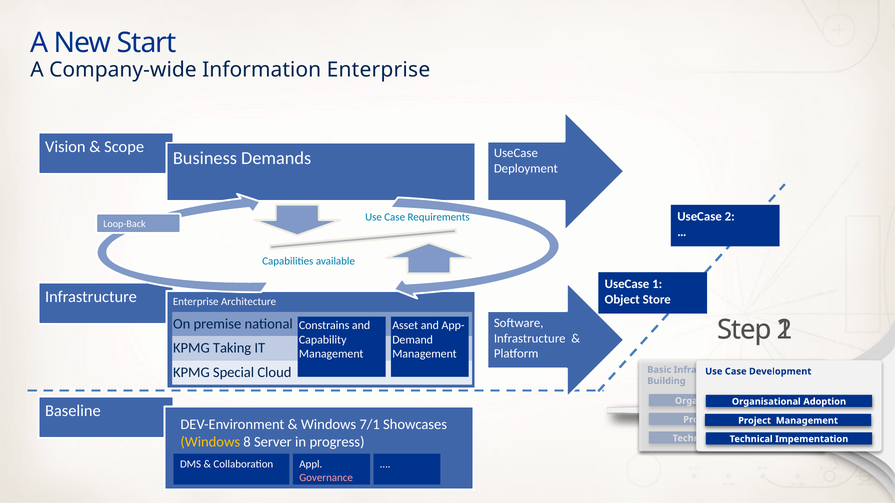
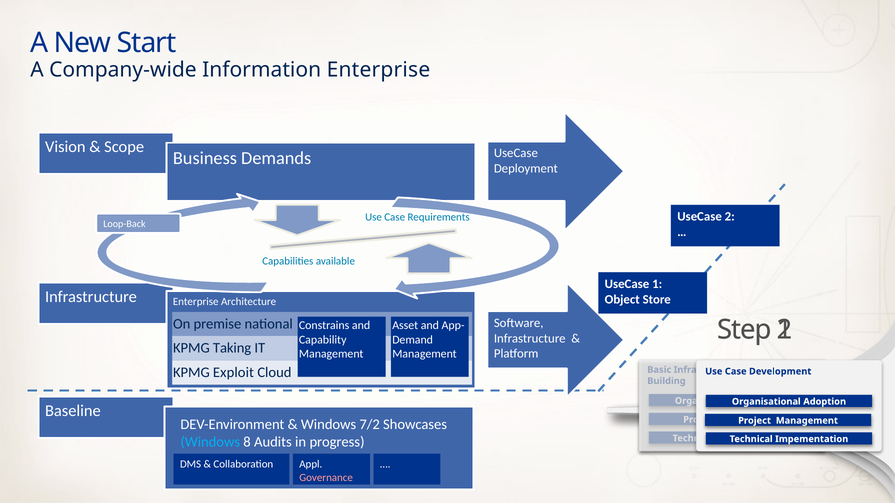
Special: Special -> Exploit (233, 373)
7/1: 7/1 -> 7/2 (370, 425)
Windows colour: yellow -> light blue (210, 442)
Server: Server -> Audits (273, 442)
